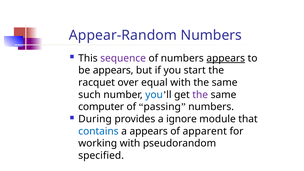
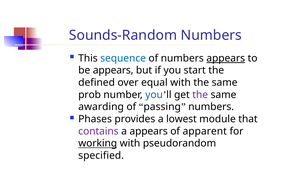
Appear-Random: Appear-Random -> Sounds-Random (123, 35)
sequence colour: purple -> blue (123, 58)
racquet: racquet -> defined (97, 83)
such: such -> prob (90, 95)
computer: computer -> awarding (101, 107)
During: During -> Phases (95, 119)
ignore: ignore -> lowest (181, 119)
contains colour: blue -> purple (98, 131)
working underline: none -> present (98, 143)
